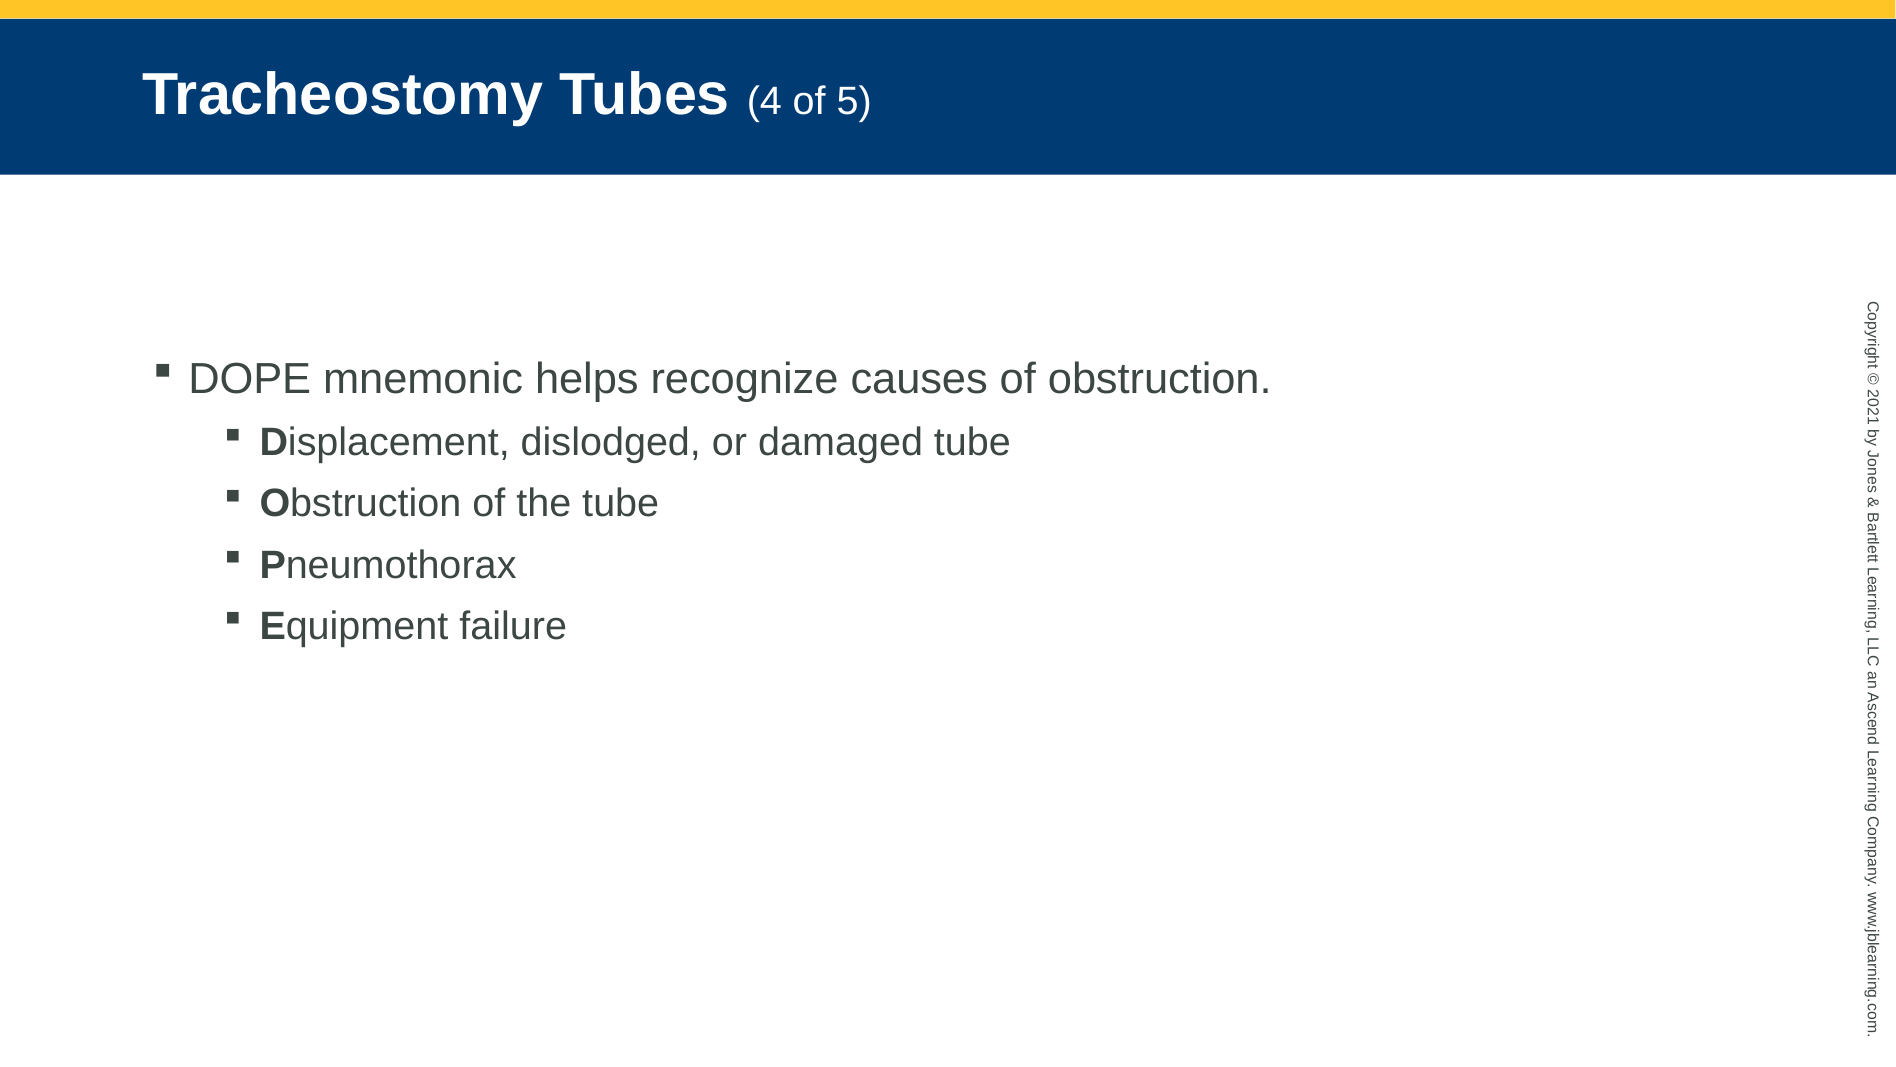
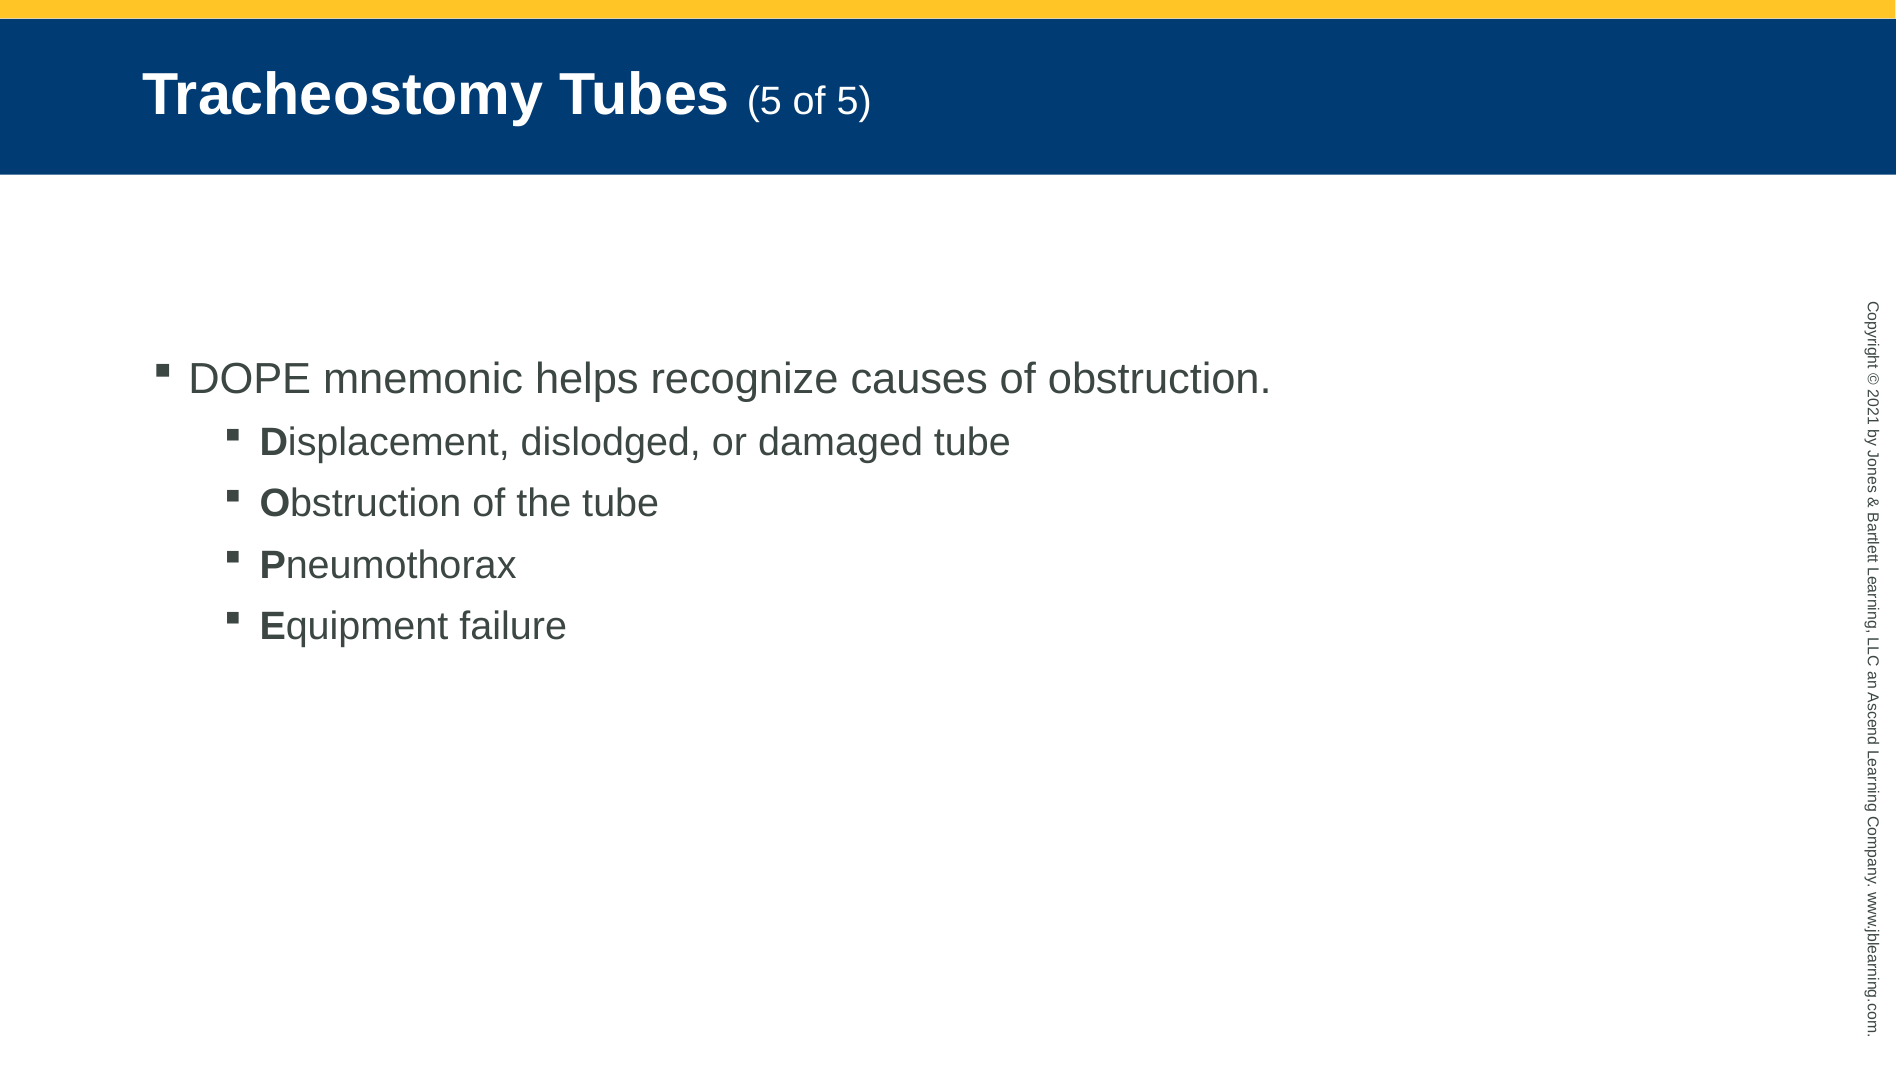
Tubes 4: 4 -> 5 (764, 102)
